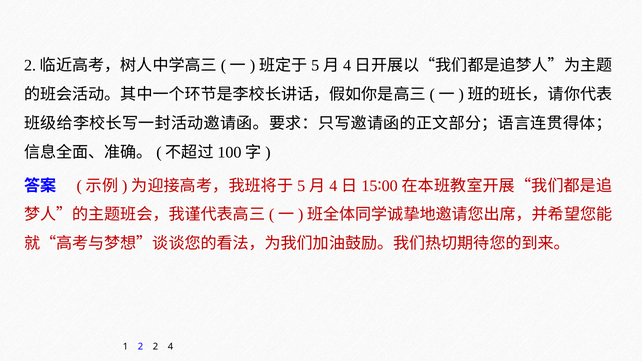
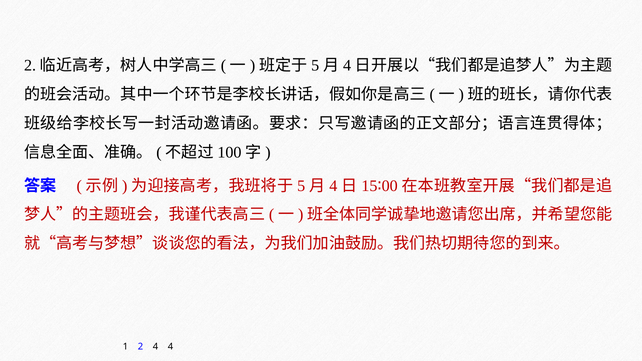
2 2: 2 -> 4 (155, 347)
